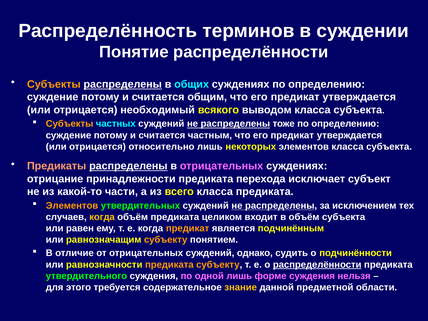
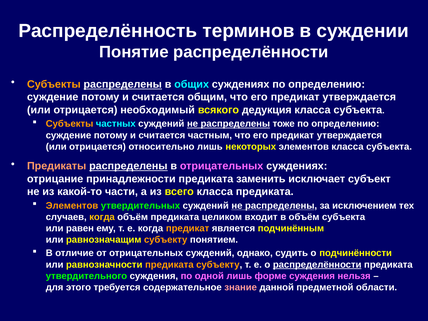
выводом: выводом -> дедукция (267, 110)
перехода: перехода -> заменить (261, 179)
знание colour: yellow -> pink (241, 287)
